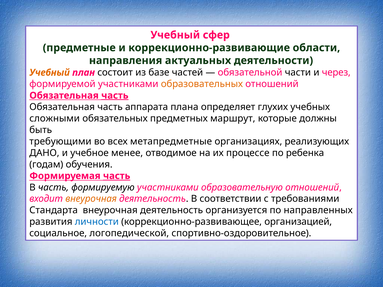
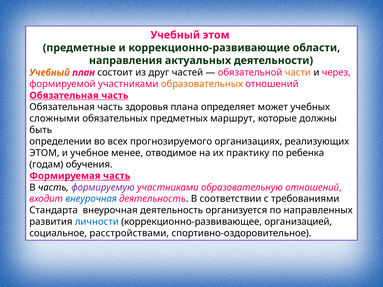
Учебный сфер: сфер -> этом (216, 35)
базе: базе -> друг (159, 73)
части colour: black -> orange (298, 73)
часть underline: present -> none (115, 96)
аппарата: аппарата -> здоровья (147, 107)
глухих: глухих -> может (273, 107)
требующими: требующими -> определении (60, 142)
метапредметные: метапредметные -> прогнозируемого (171, 142)
ДАНО: ДАНО -> ЭТОМ (44, 153)
процессе: процессе -> практику (248, 153)
формируемую colour: black -> purple (103, 188)
внеурочная colour: orange -> blue (91, 199)
логопедической: логопедической -> расстройствами (129, 233)
